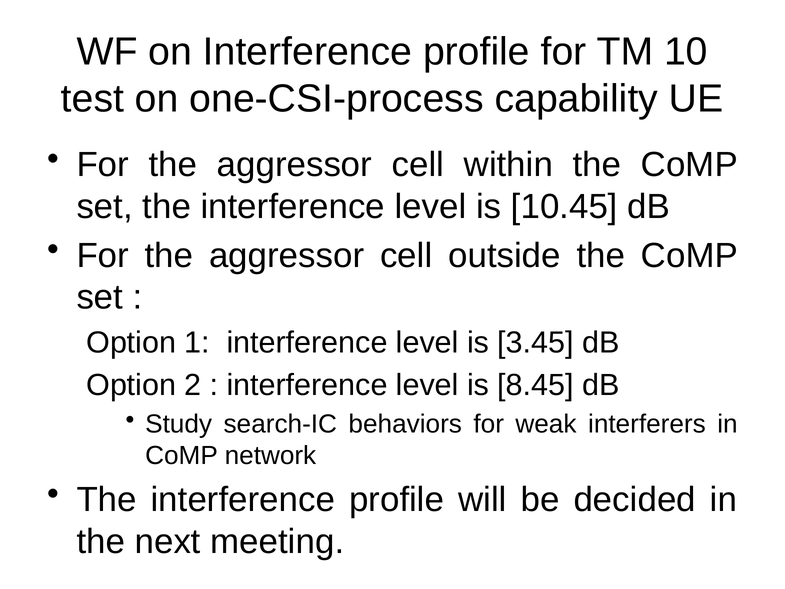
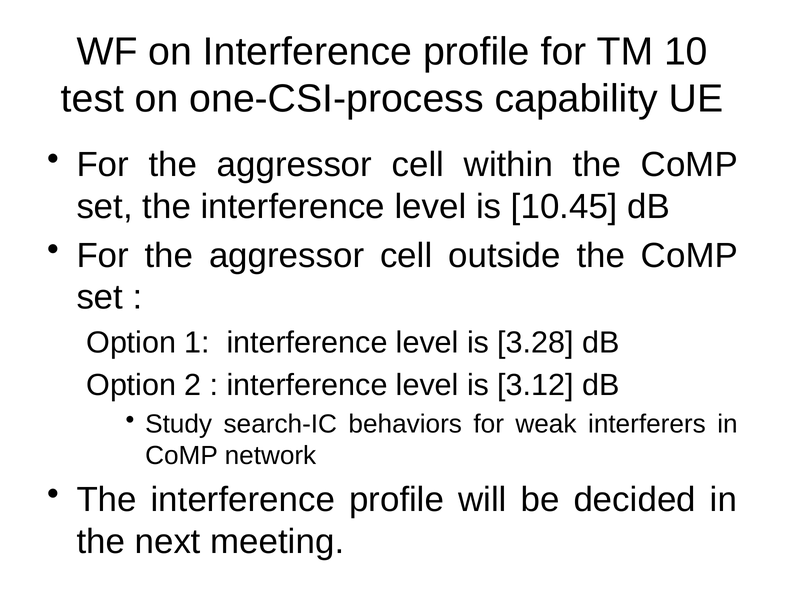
3.45: 3.45 -> 3.28 (536, 342)
8.45: 8.45 -> 3.12 (536, 385)
